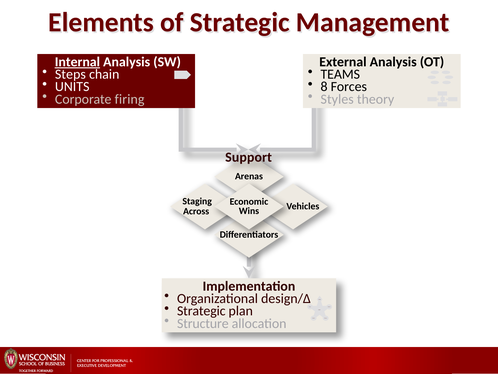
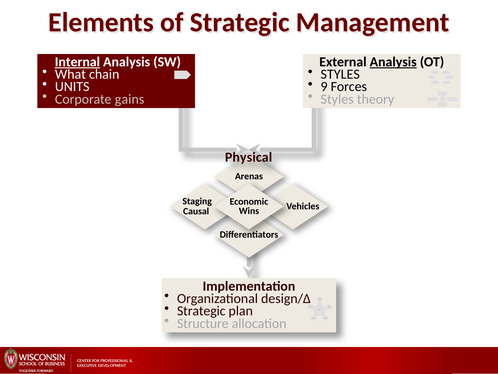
Analysis underline: none -> present (393, 62)
Steps: Steps -> What (70, 74)
TEAMS: TEAMS -> STYLES (340, 74)
8: 8 -> 9 (324, 87)
firing: firing -> gains (130, 99)
Support: Support -> Physical (249, 157)
Across: Across -> Causal (196, 211)
